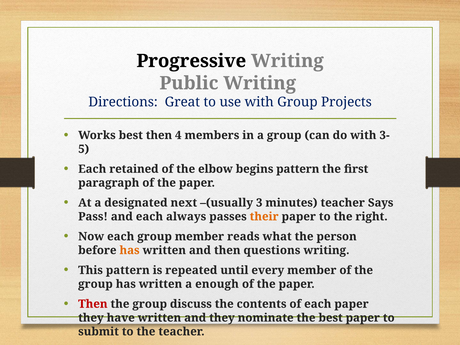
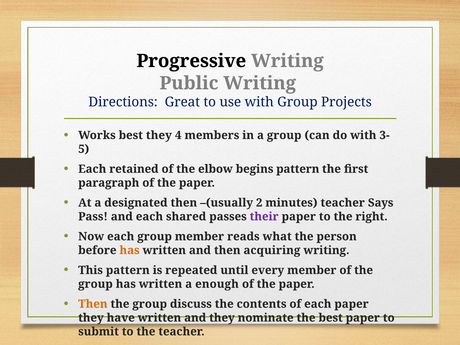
best then: then -> they (159, 135)
designated next: next -> then (184, 203)
3: 3 -> 2 (259, 203)
always: always -> shared (186, 217)
their colour: orange -> purple (264, 217)
questions: questions -> acquiring (272, 250)
Then colour: red -> orange (93, 304)
